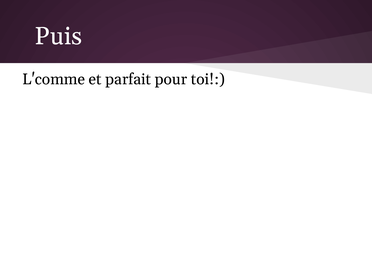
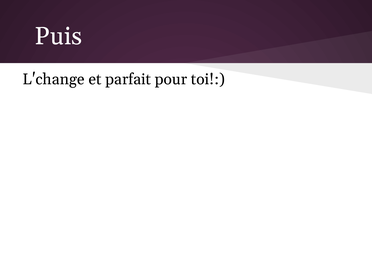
L'comme: L'comme -> L'change (54, 79)
